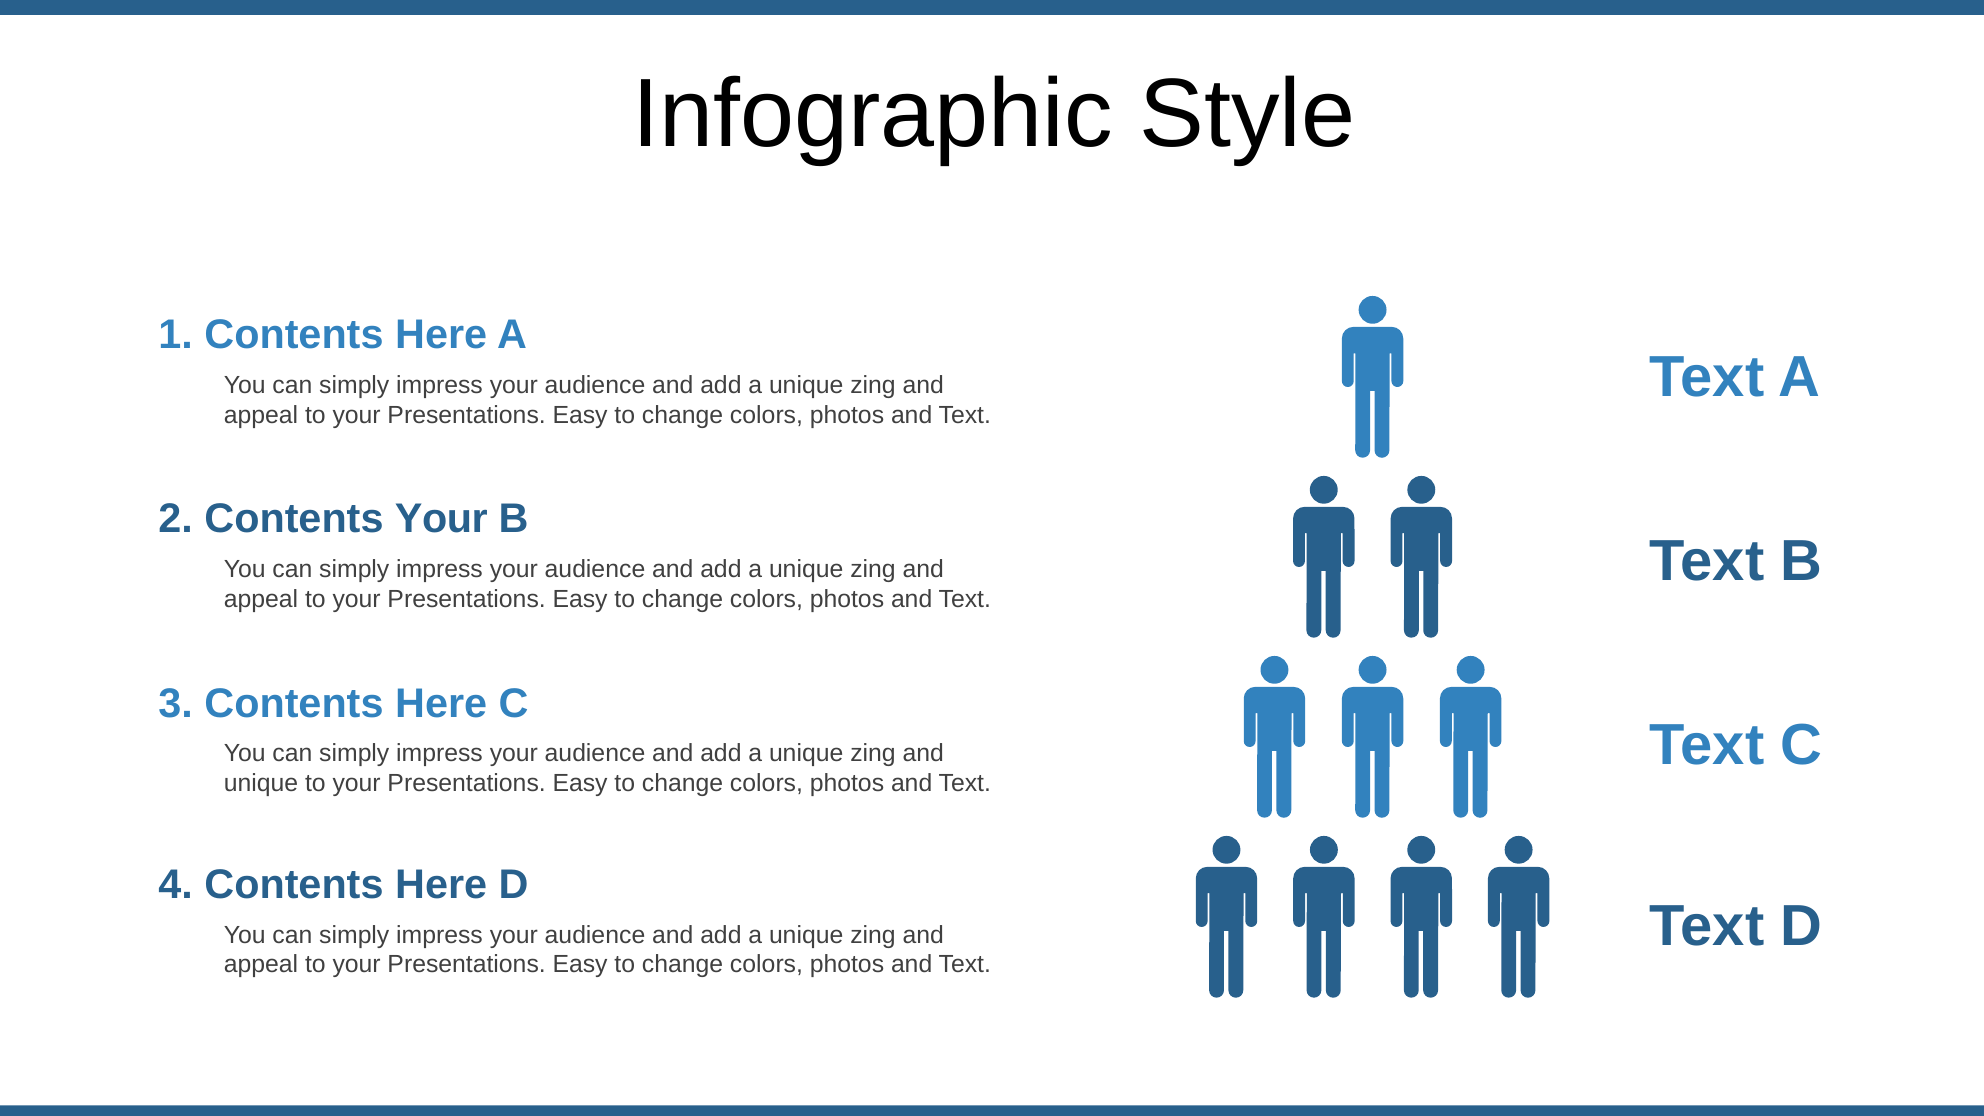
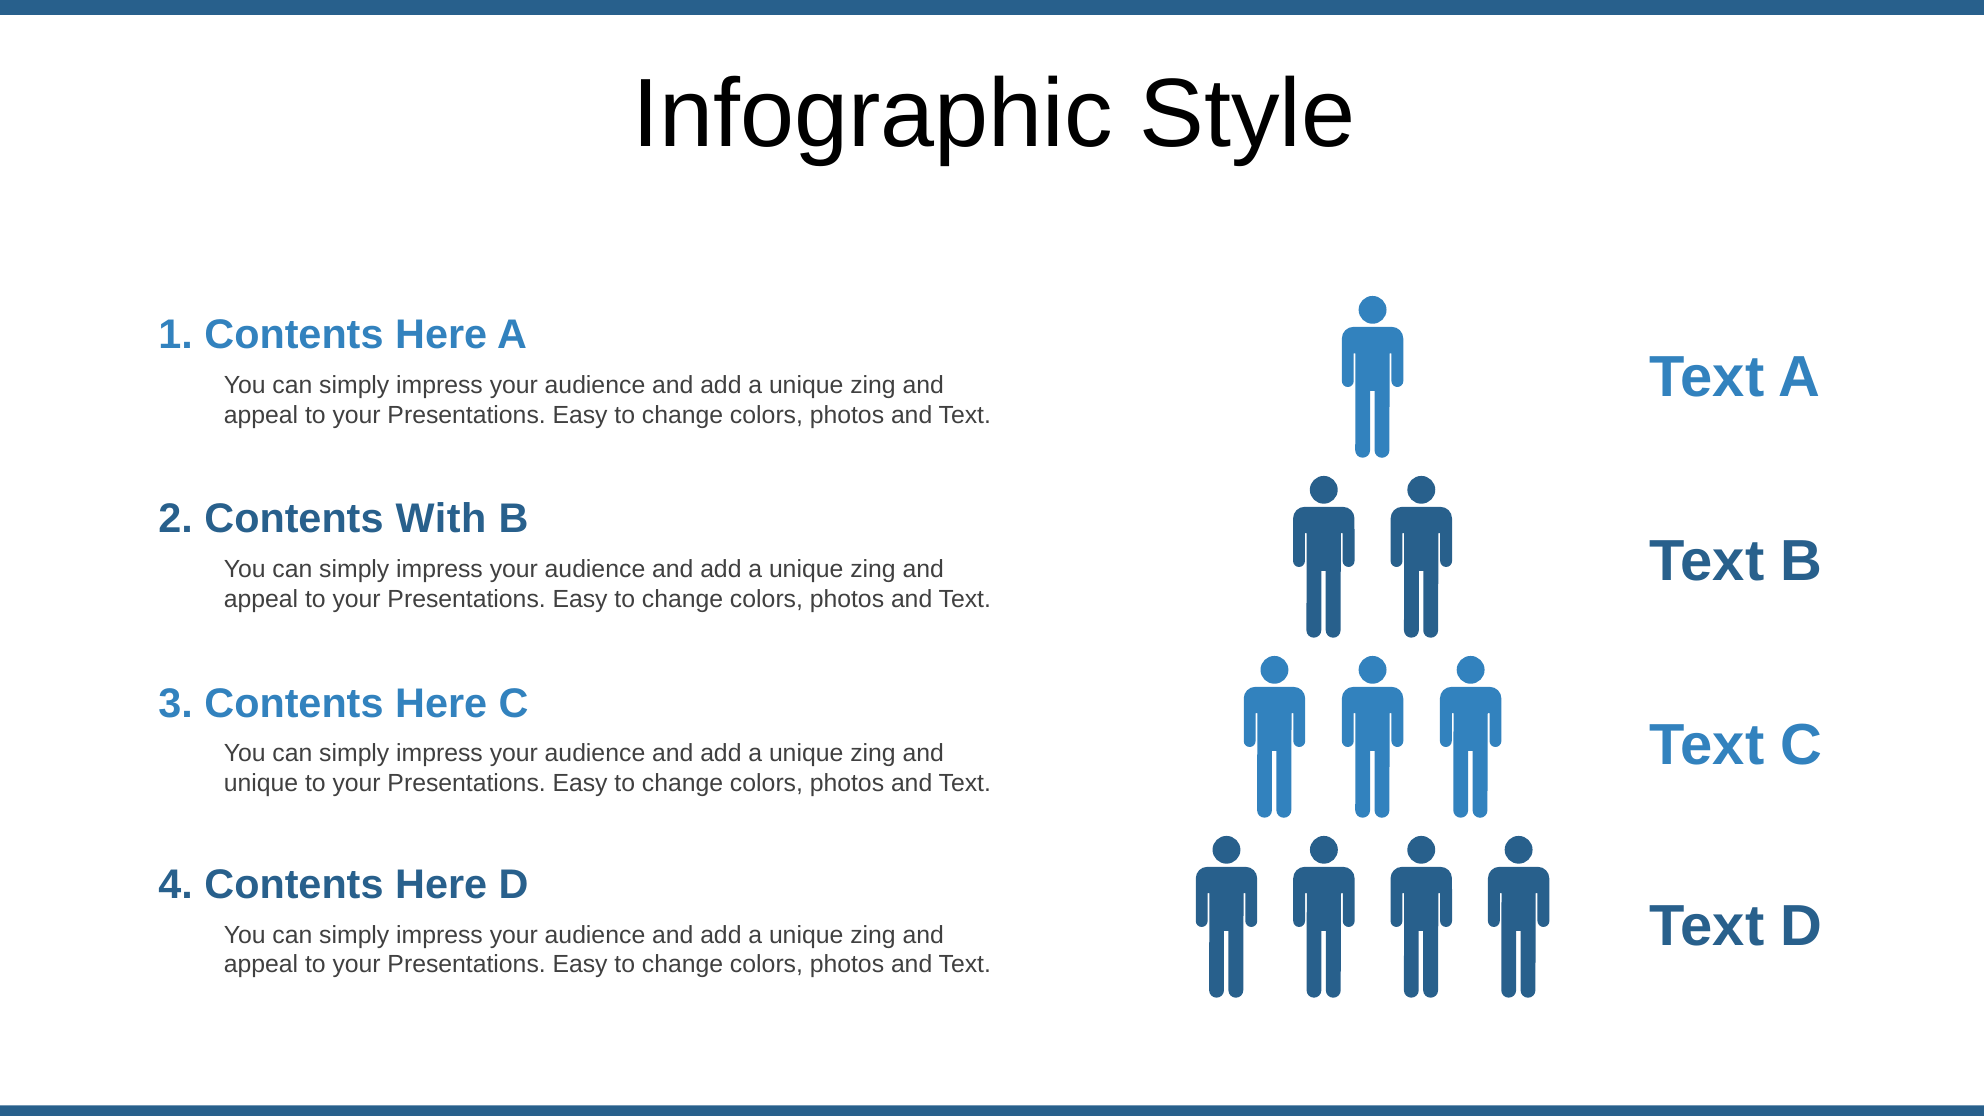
Contents Your: Your -> With (441, 519)
